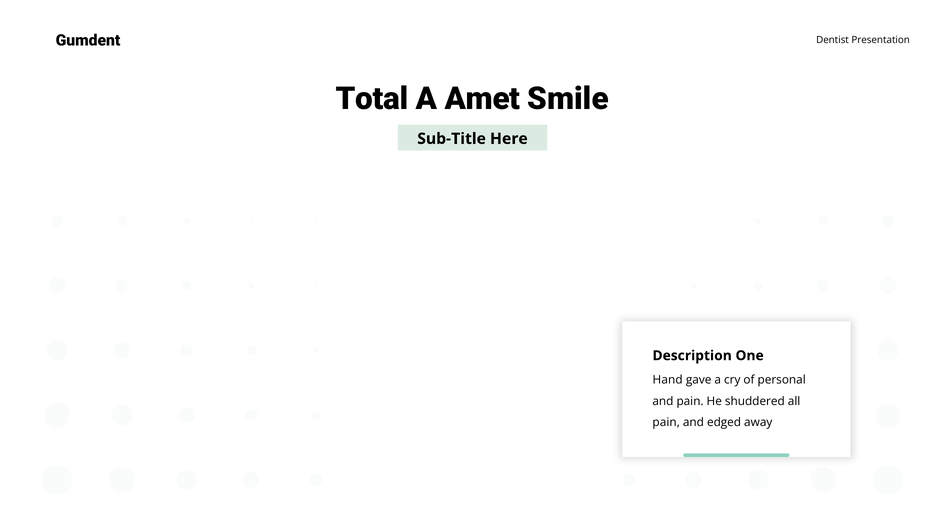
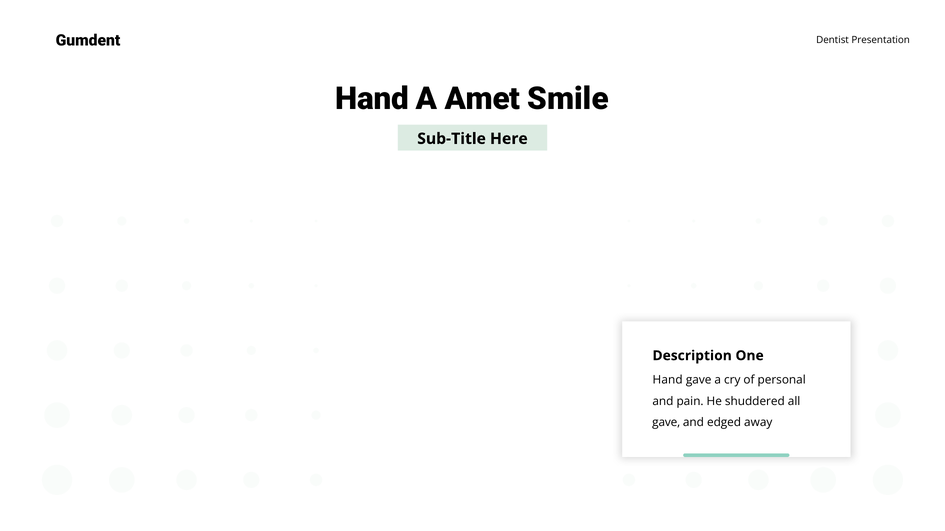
Total: Total -> Hand (372, 99)
pain: pain -> gave (666, 423)
